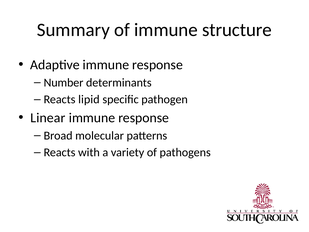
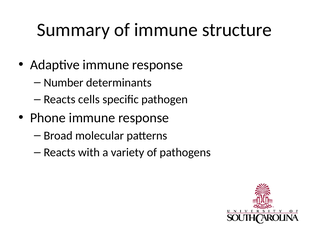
lipid: lipid -> cells (89, 99)
Linear: Linear -> Phone (48, 118)
